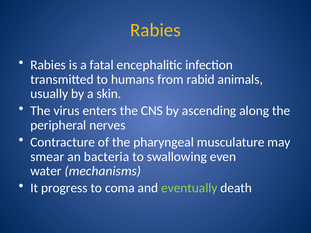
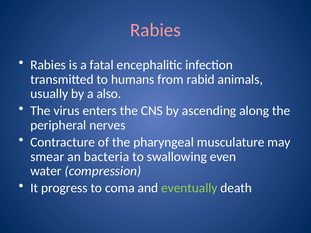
Rabies colour: yellow -> pink (155, 30)
skin: skin -> also (109, 94)
mechanisms: mechanisms -> compression (103, 171)
